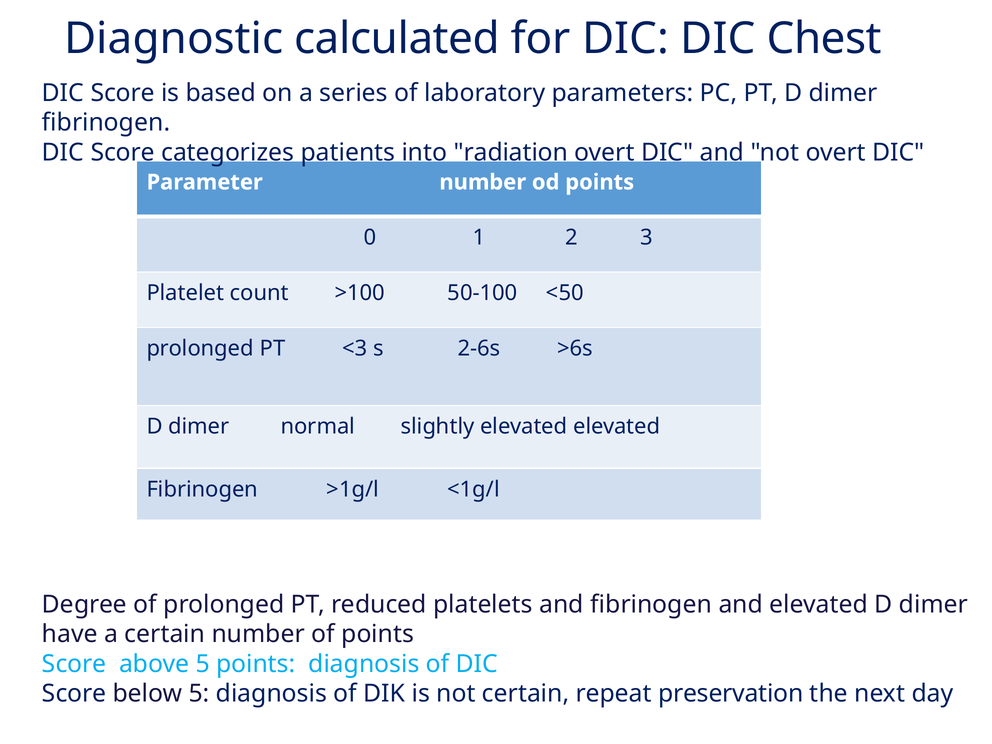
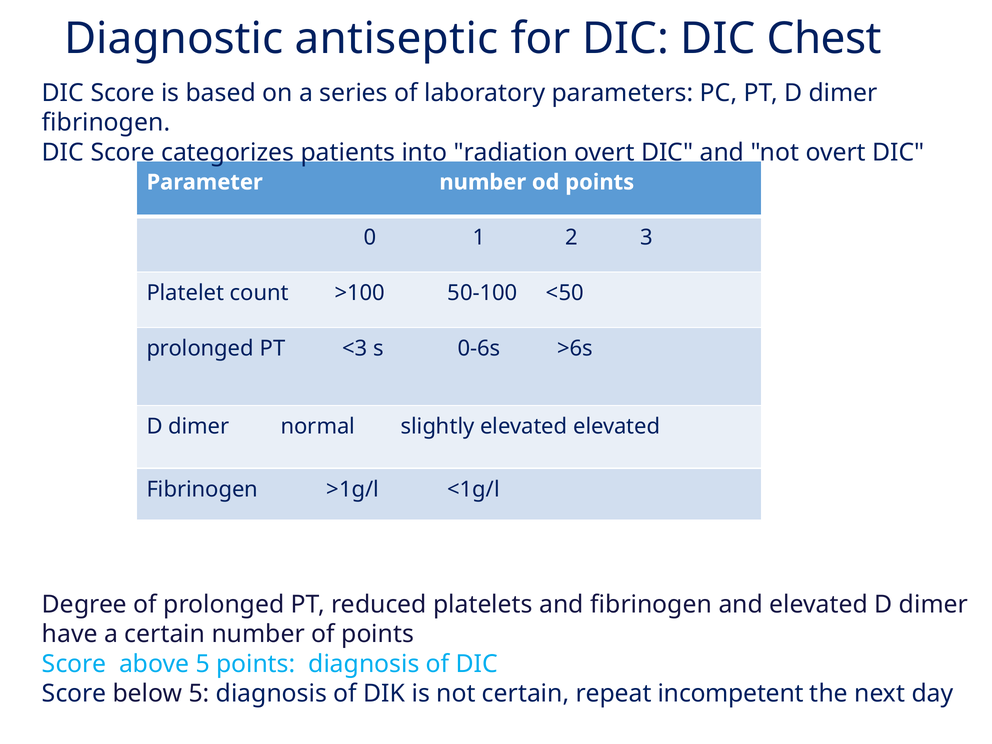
calculated: calculated -> antiseptic (397, 39)
2-6s: 2-6s -> 0-6s (479, 349)
preservation: preservation -> incompetent (731, 694)
